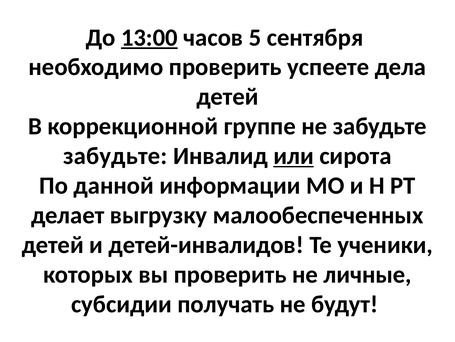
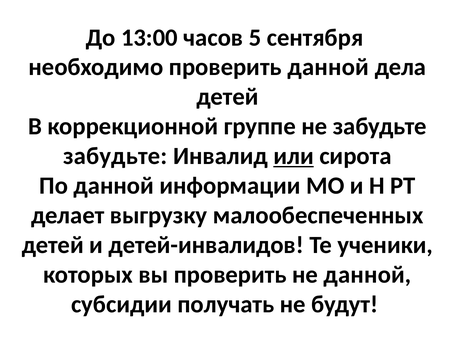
13:00 underline: present -> none (149, 37)
проверить успеете: успеете -> данной (328, 67)
не личные: личные -> данной (367, 274)
